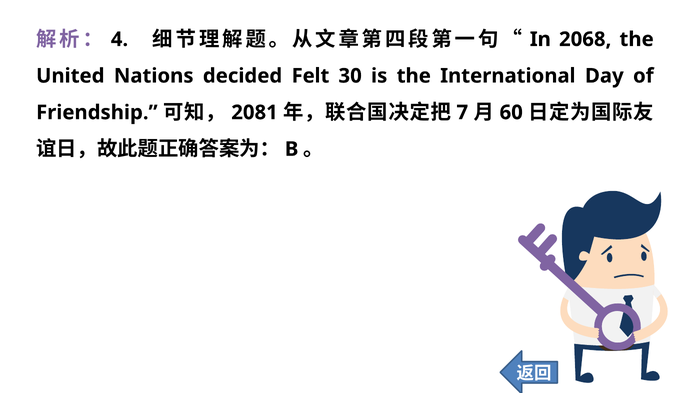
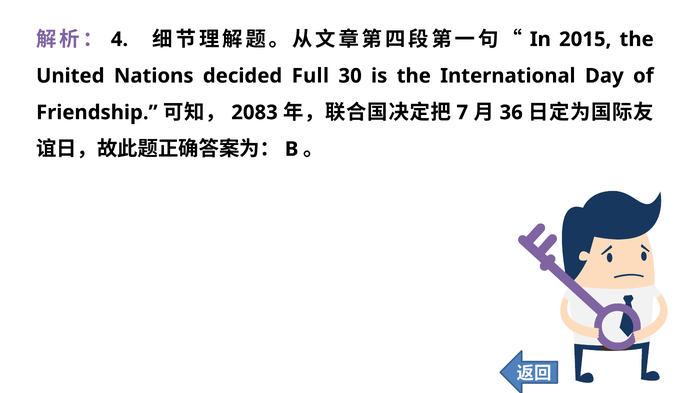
2068: 2068 -> 2015 (585, 39)
Felt: Felt -> Full (310, 76)
2081: 2081 -> 2083 (255, 112)
60: 60 -> 36 (511, 112)
